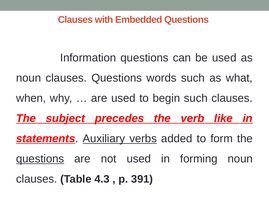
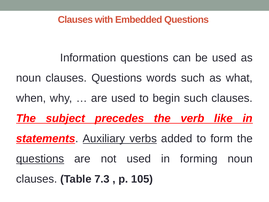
4.3: 4.3 -> 7.3 (102, 179)
391: 391 -> 105 (142, 179)
